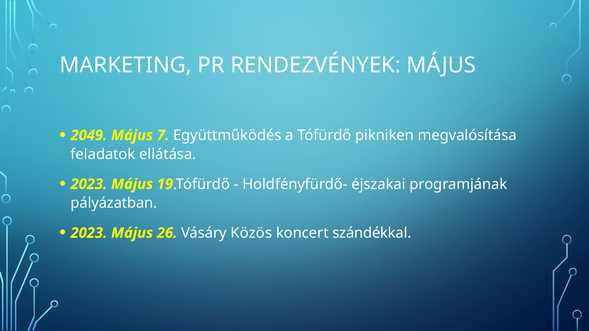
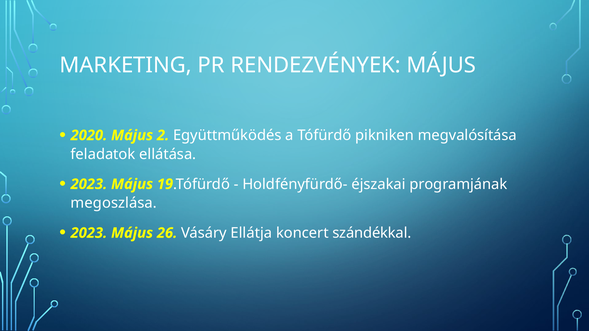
2049: 2049 -> 2020 (89, 135)
7: 7 -> 2 (163, 135)
pályázatban: pályázatban -> megoszlása (114, 203)
Közös: Közös -> Ellátja (251, 233)
